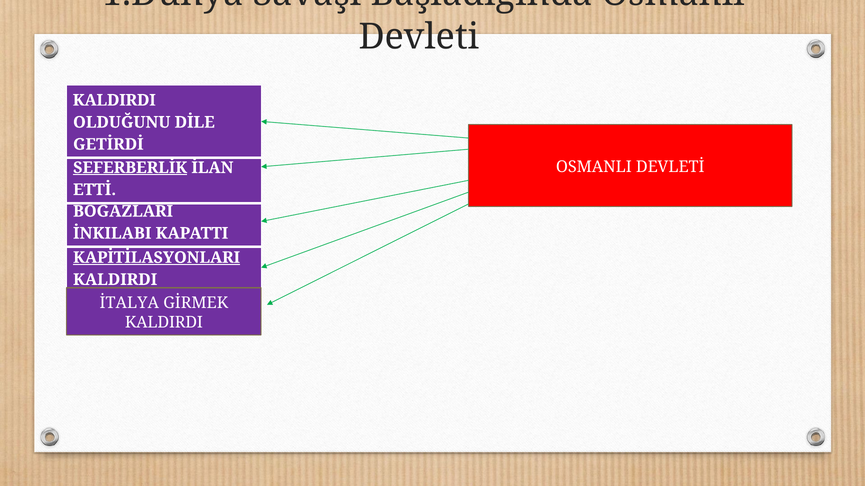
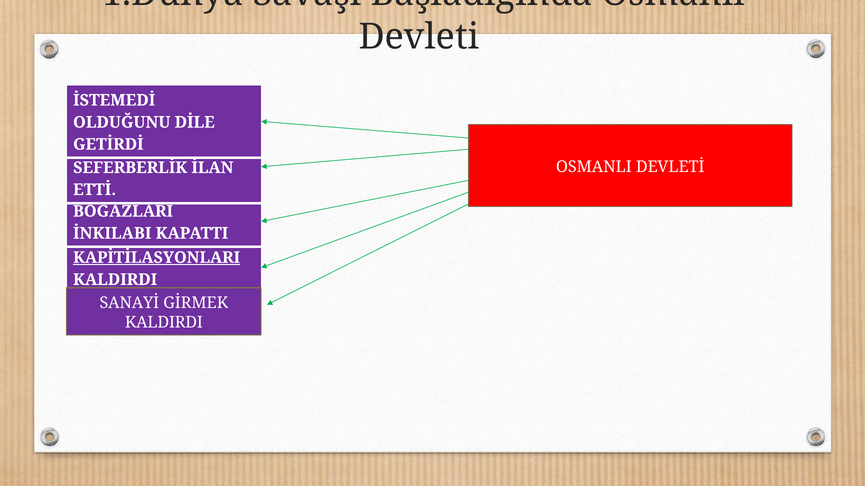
KALDIRDI: KALDIRDI -> İSTEMEDİ (114, 100)
SEFERBERLİK underline: present -> none (130, 168)
İTALYA: İTALYA -> SANAYİ (129, 303)
